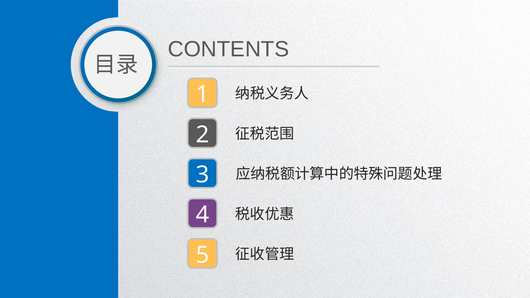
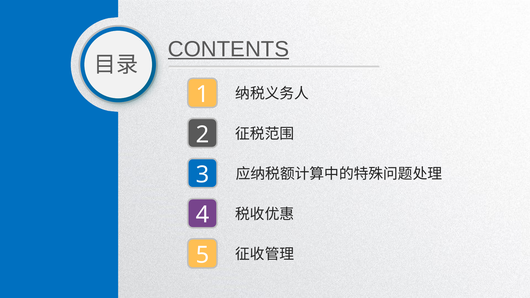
CONTENTS underline: none -> present (228, 49)
